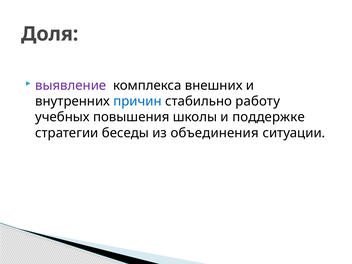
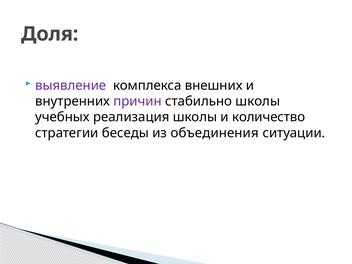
причин colour: blue -> purple (138, 101)
стабильно работу: работу -> школы (258, 101)
повышения: повышения -> реализация (131, 117)
поддержке: поддержке -> количество (269, 117)
